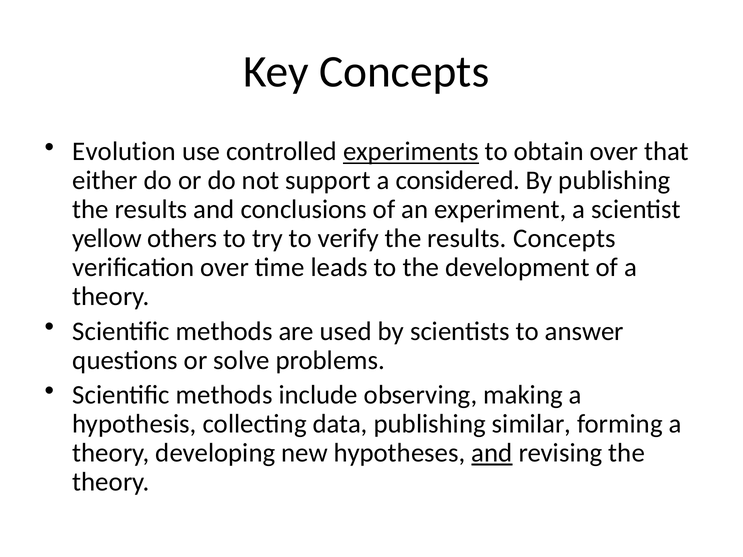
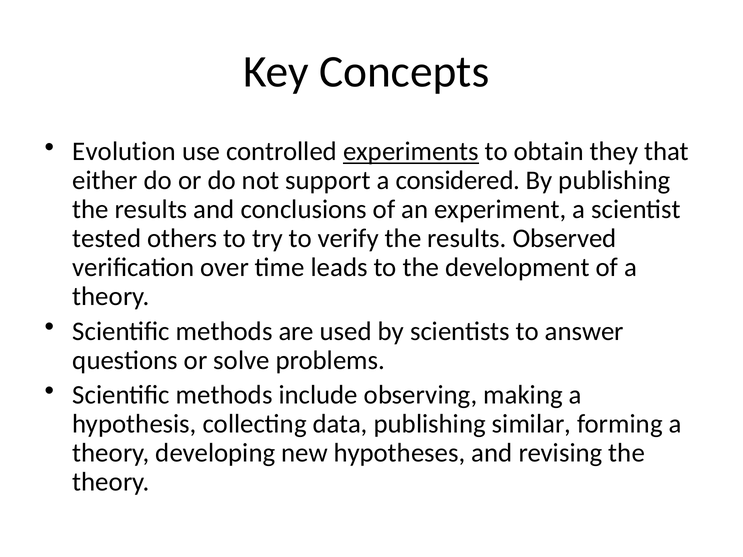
obtain over: over -> they (614, 152)
yellow: yellow -> tested (107, 239)
results Concepts: Concepts -> Observed (565, 239)
and underline: present -> none (492, 453)
